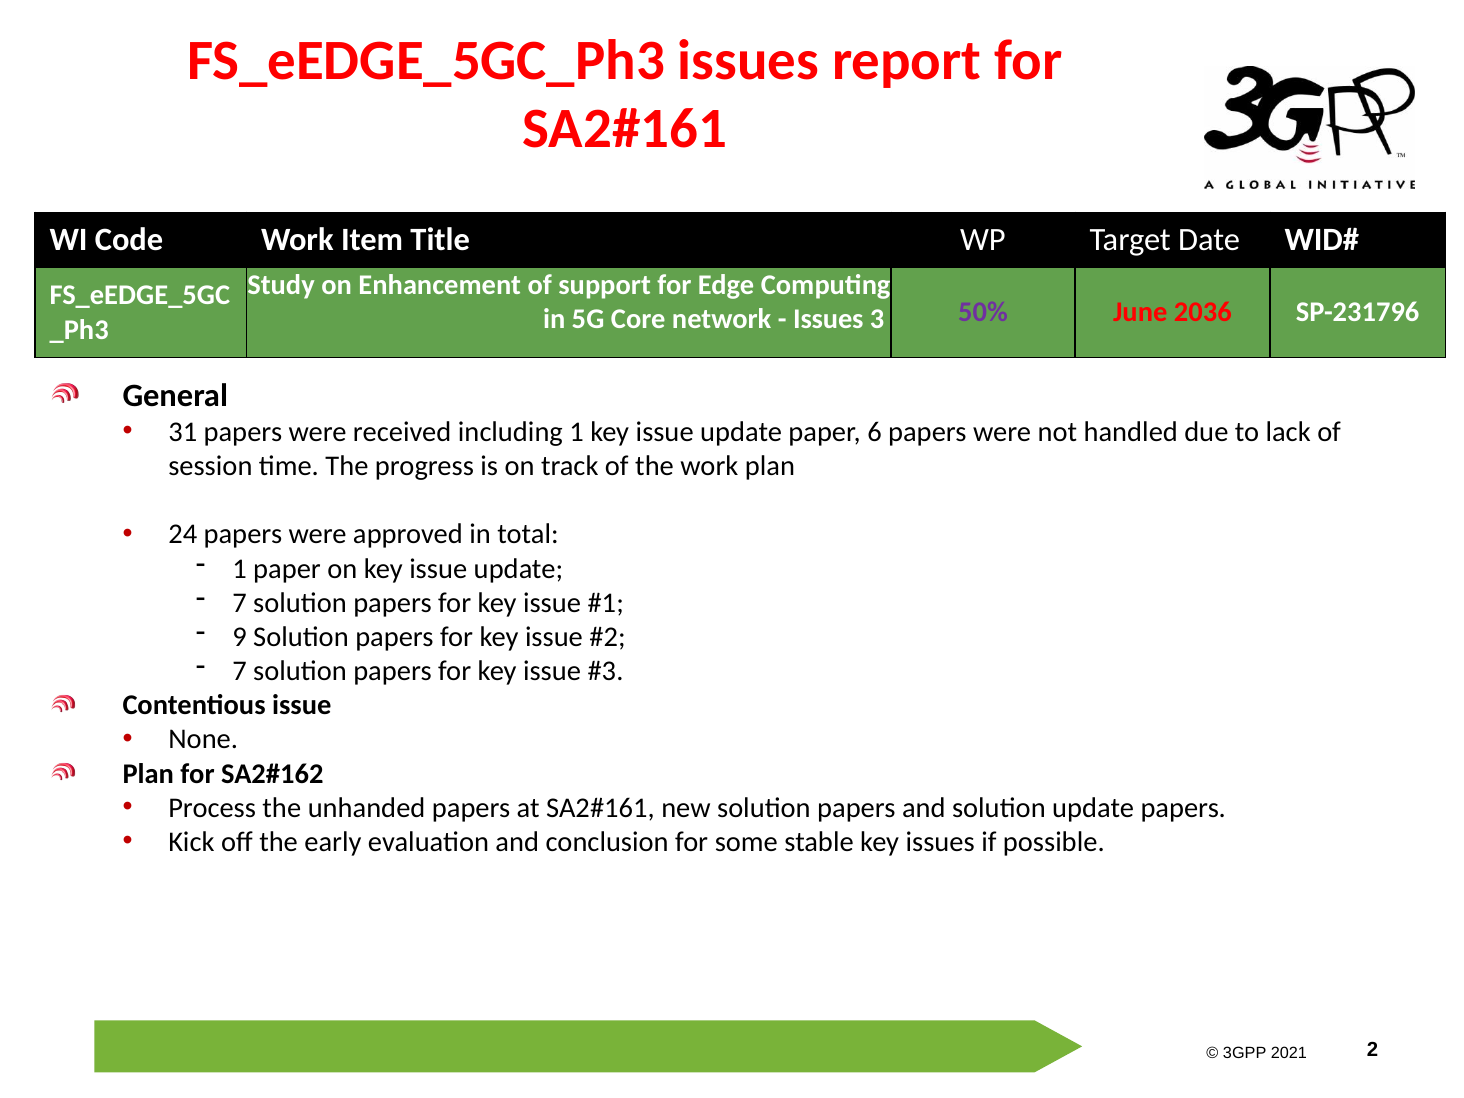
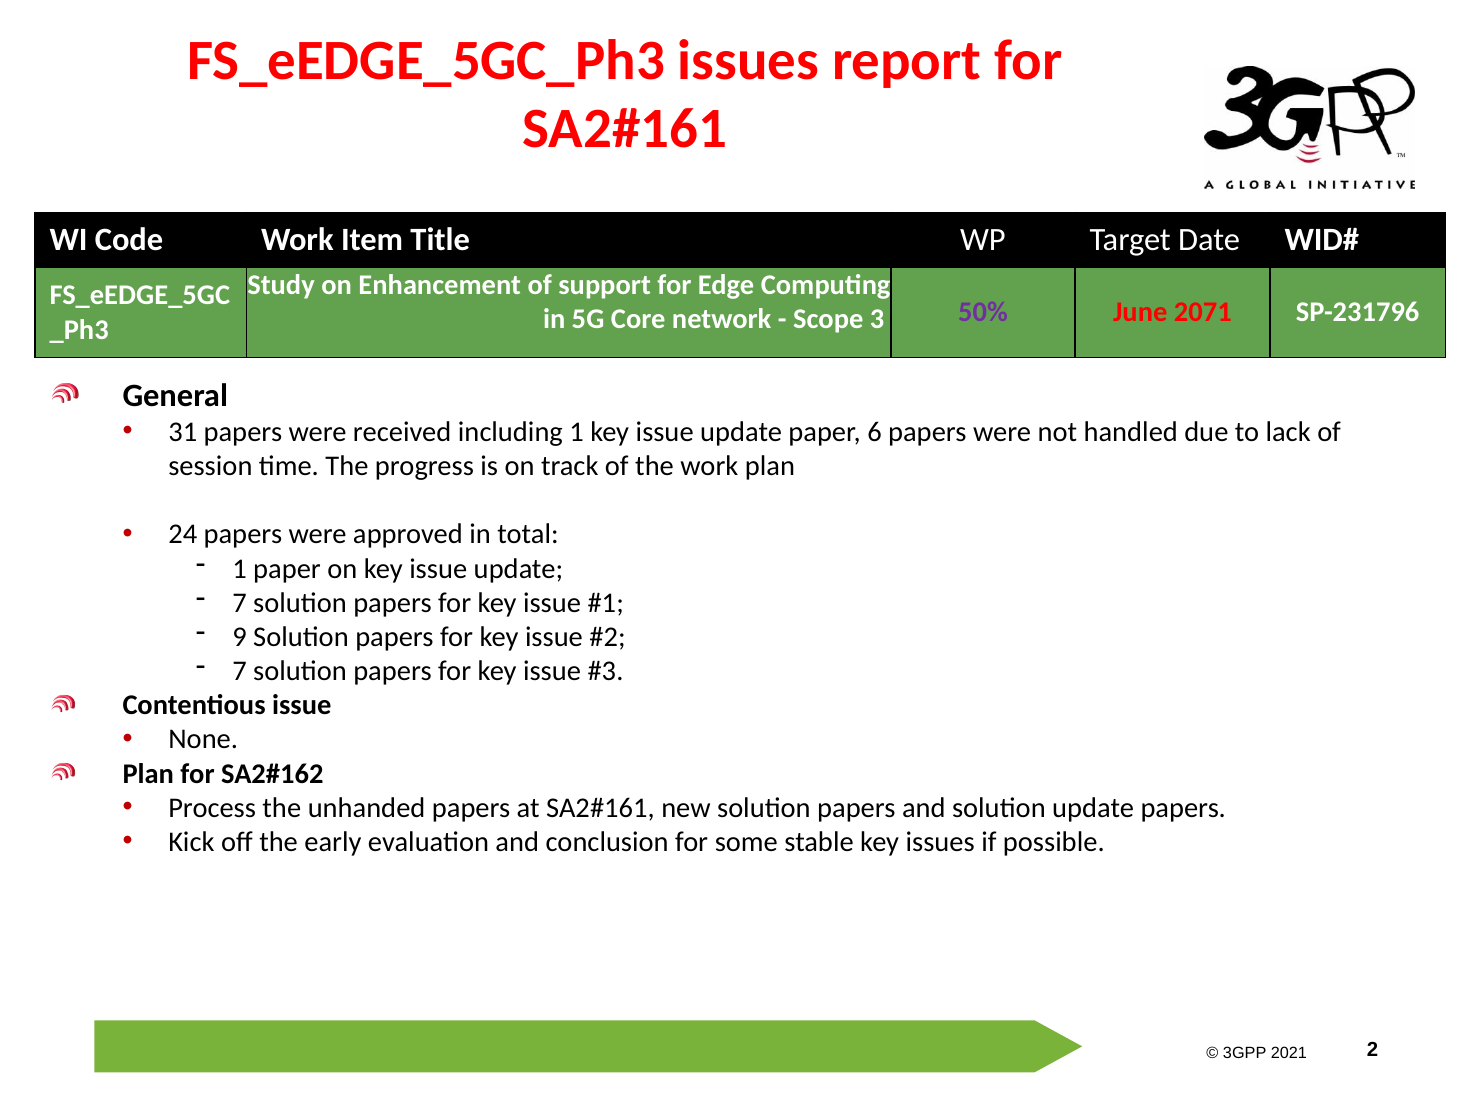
Issues: Issues -> Scope (828, 319)
2036: 2036 -> 2071 (1203, 313)
